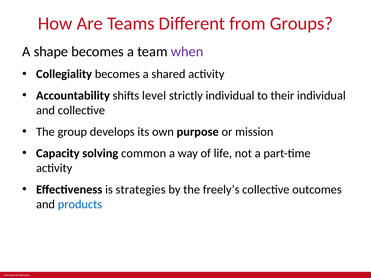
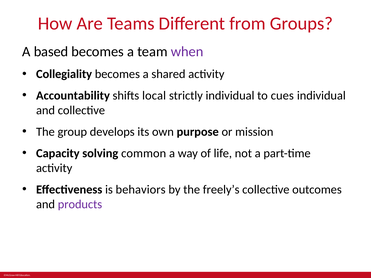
shape: shape -> based (51, 52)
level: level -> local (154, 96)
their: their -> cues (282, 96)
strategies: strategies -> behaviors (141, 190)
products colour: blue -> purple (80, 204)
